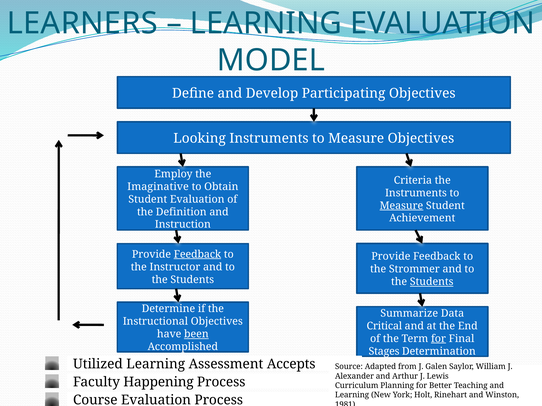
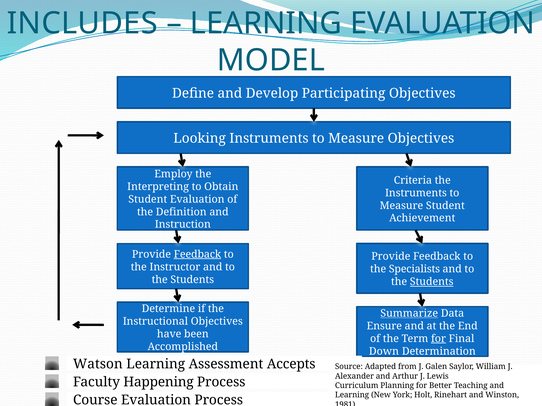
LEARNERS: LEARNERS -> INCLUDES (82, 23)
Imaginative: Imaginative -> Interpreting (158, 187)
Measure underline: present -> none (401, 206)
Strommer: Strommer -> Specialists (414, 269)
Summarize underline: none -> present (409, 314)
Critical: Critical -> Ensure (384, 326)
been underline: present -> none (196, 335)
Stages: Stages -> Down (384, 352)
Utilized: Utilized -> Watson (98, 365)
